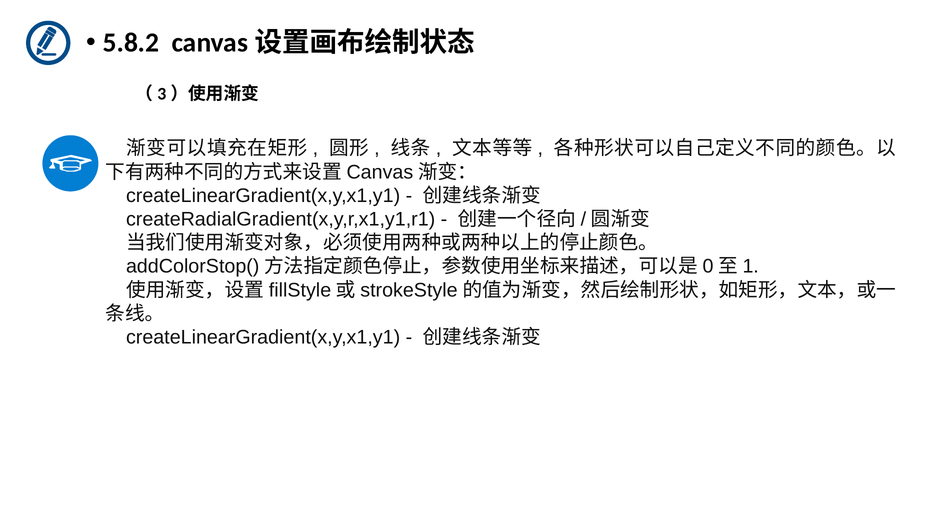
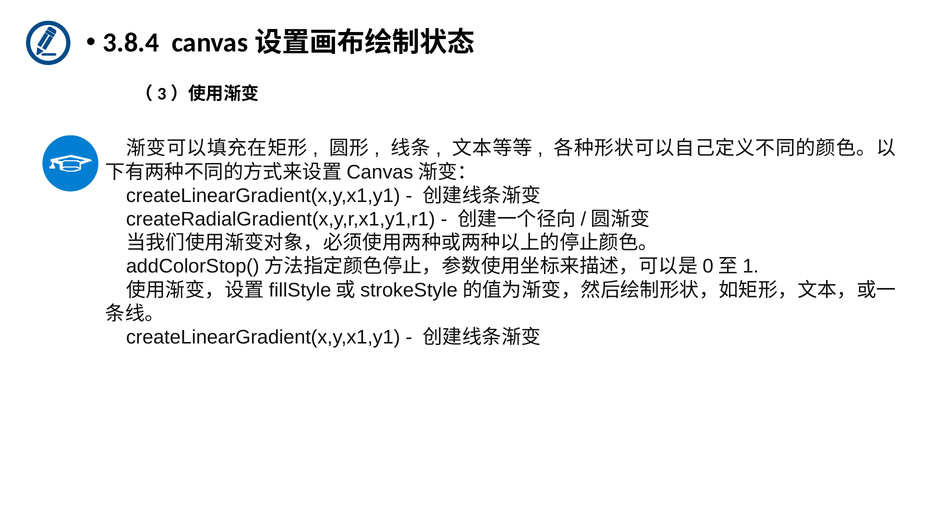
5.8.2: 5.8.2 -> 3.8.4 (131, 43)
